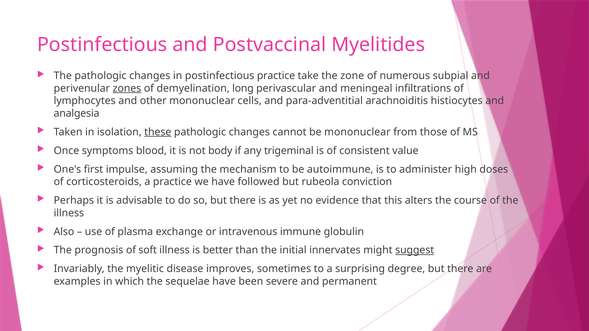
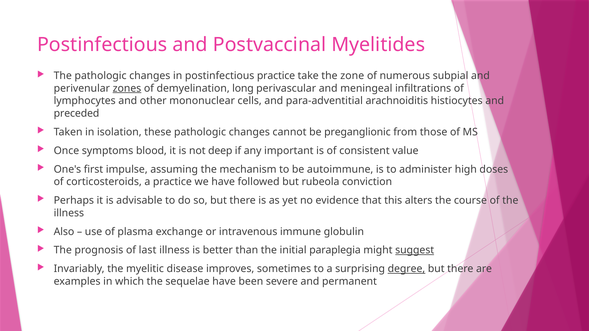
analgesia: analgesia -> preceded (77, 113)
these underline: present -> none (158, 132)
be mononuclear: mononuclear -> preganglionic (357, 132)
body: body -> deep (220, 151)
trigeminal: trigeminal -> important (289, 151)
soft: soft -> last (148, 250)
innervates: innervates -> paraplegia (335, 250)
degree underline: none -> present (406, 269)
